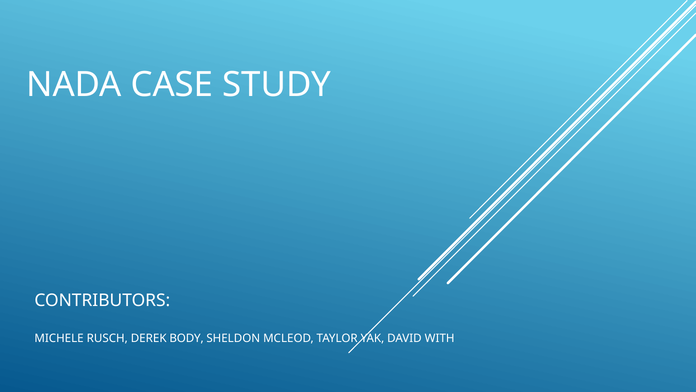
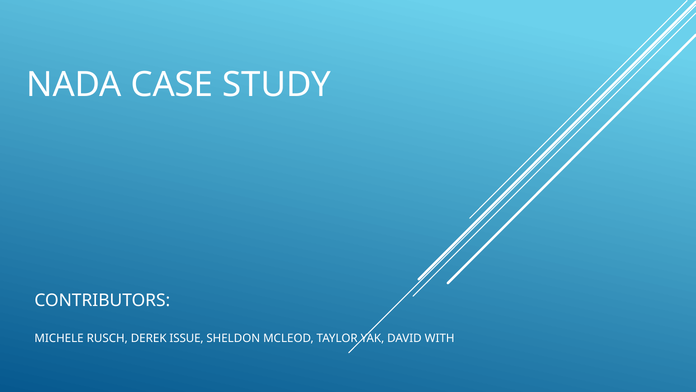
BODY: BODY -> ISSUE (187, 338)
